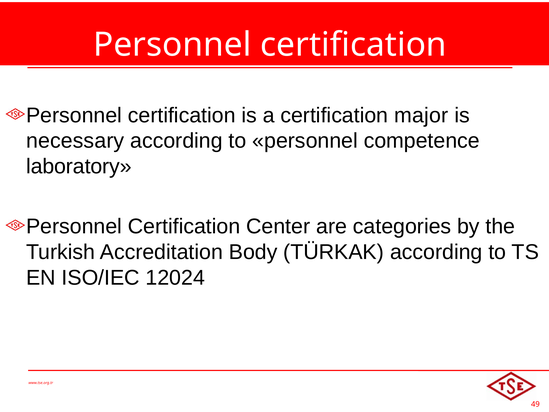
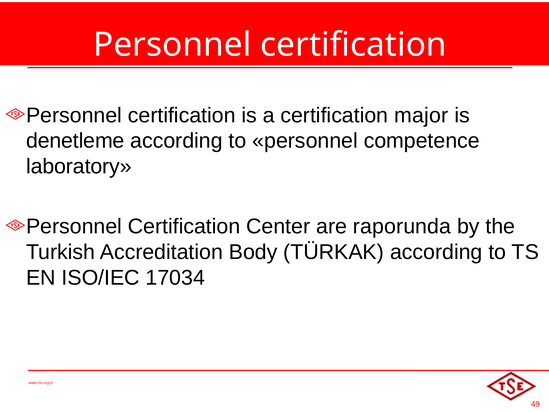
necessary: necessary -> denetleme (75, 141)
categories: categories -> raporunda (402, 226)
12024: 12024 -> 17034 (175, 278)
